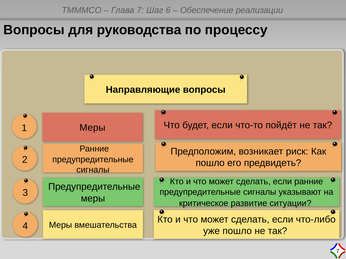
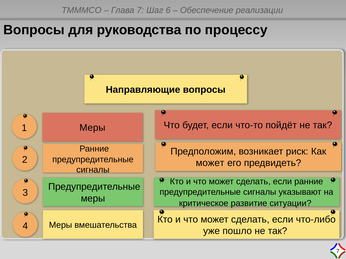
пошло: пошло -> может (210, 163)
